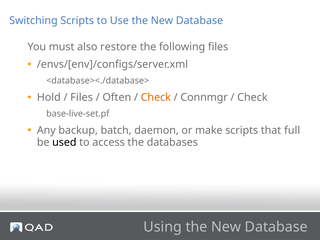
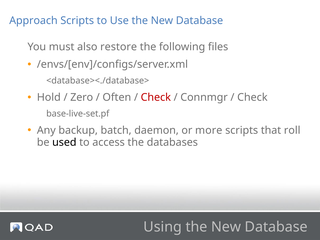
Switching: Switching -> Approach (33, 21)
Files: Files -> Zero (82, 97)
Check colour: orange -> red (156, 97)
make: make -> more (209, 130)
full: full -> roll (292, 130)
